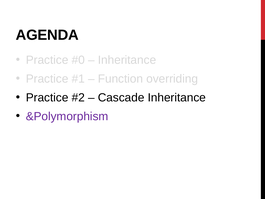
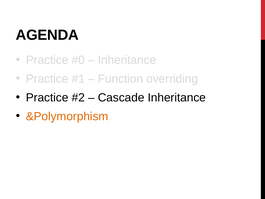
&Polymorphism colour: purple -> orange (67, 116)
